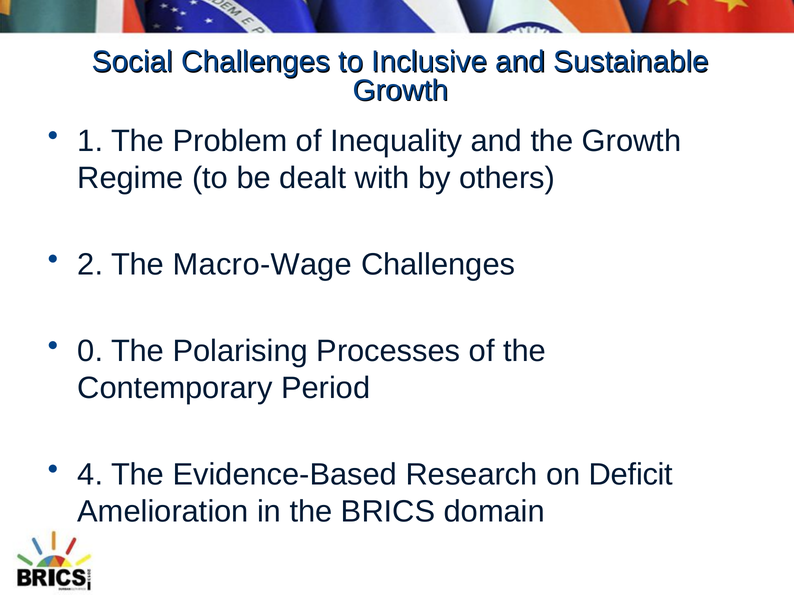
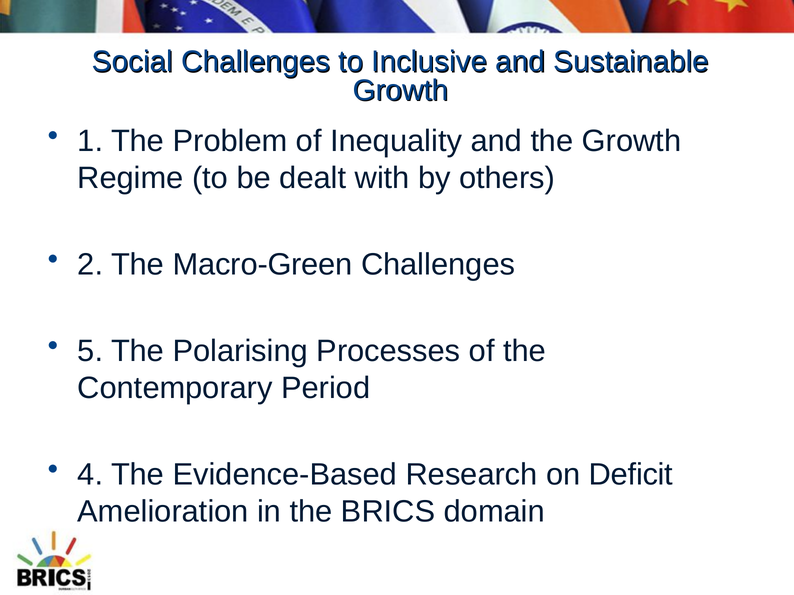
Macro-Wage: Macro-Wage -> Macro-Green (263, 265)
0: 0 -> 5 (90, 351)
